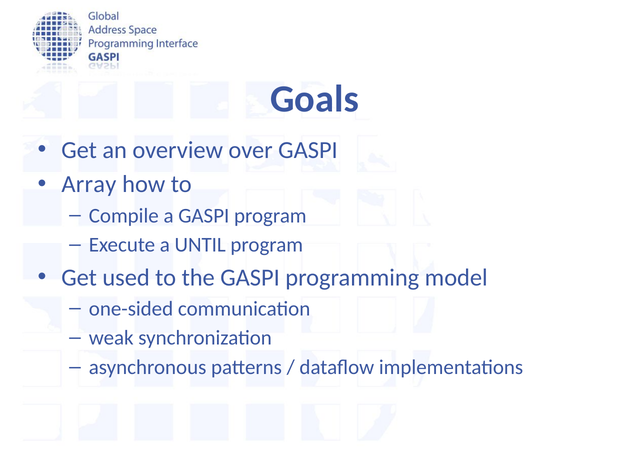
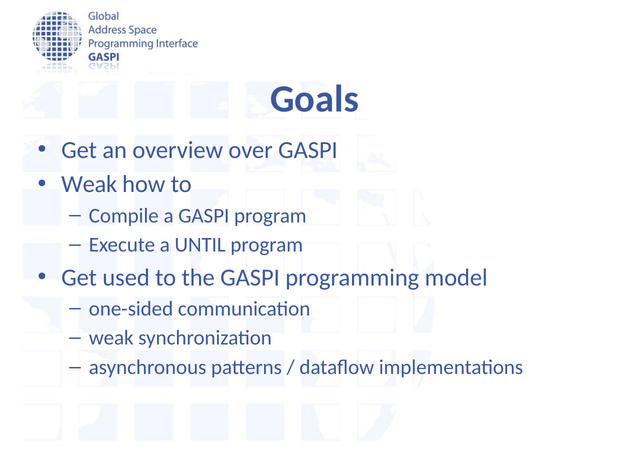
Array: Array -> Weak (89, 184)
